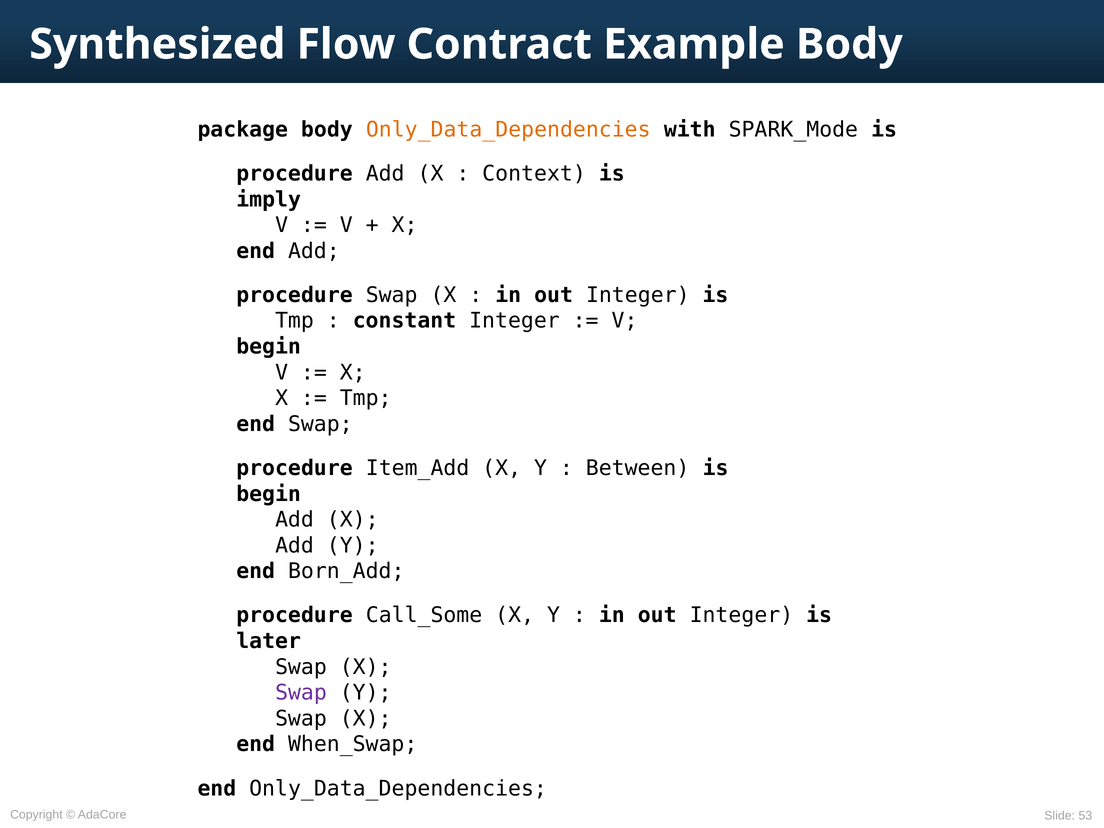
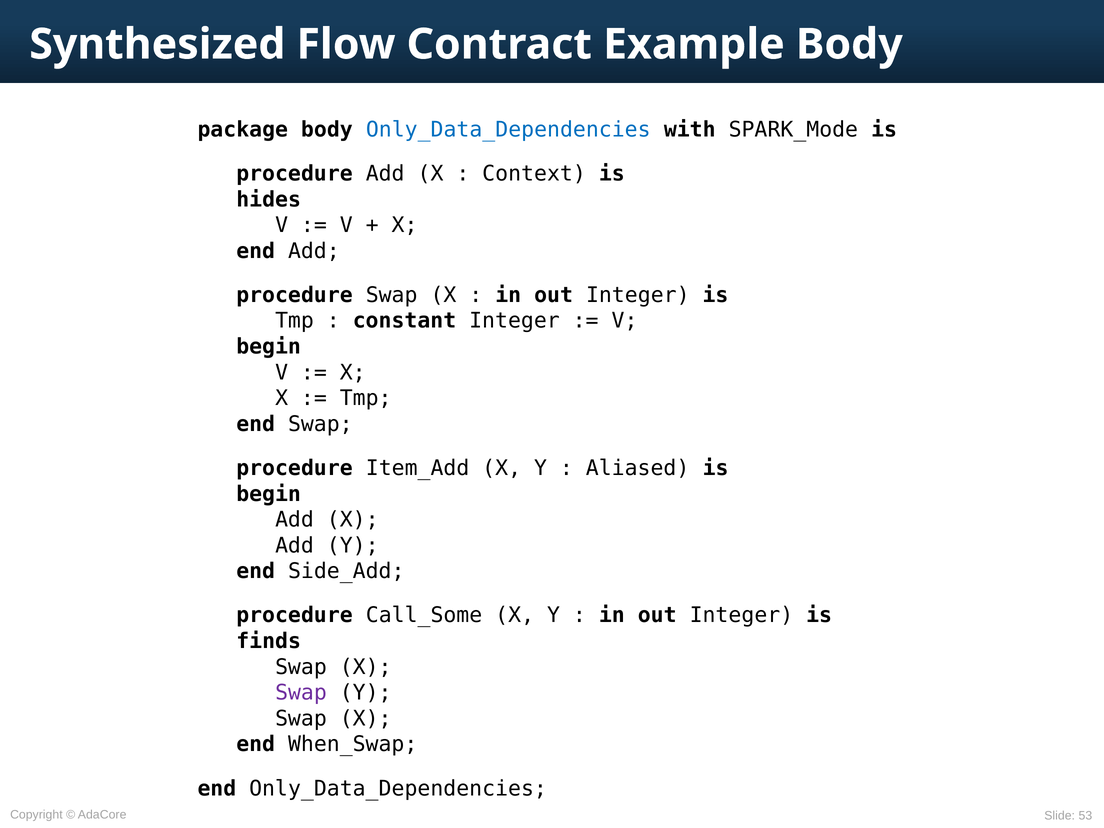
Only_Data_Dependencies colour: orange -> blue (508, 129)
imply: imply -> hides (269, 199)
Between: Between -> Aliased (638, 468)
Born_Add: Born_Add -> Side_Add (346, 571)
later: later -> finds (269, 641)
